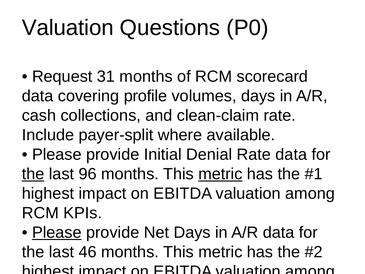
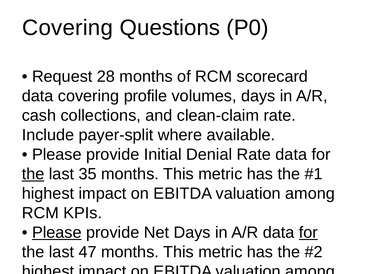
Valuation: Valuation -> Covering (68, 28)
31: 31 -> 28 (106, 77)
96: 96 -> 35 (88, 174)
metric underline: present -> none (220, 174)
for underline: none -> present (308, 232)
46: 46 -> 47 (88, 252)
